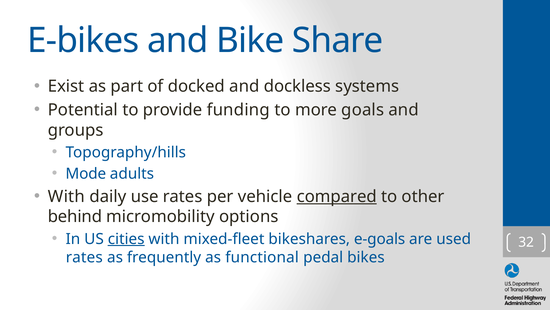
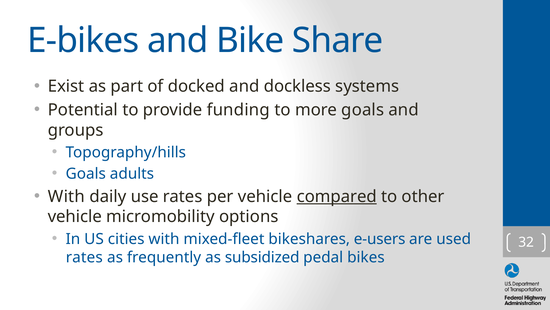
Mode: Mode -> Goals (86, 173)
behind: behind -> vehicle (75, 216)
cities underline: present -> none (126, 239)
e-goals: e-goals -> e-users (380, 239)
functional: functional -> subsidized (262, 257)
